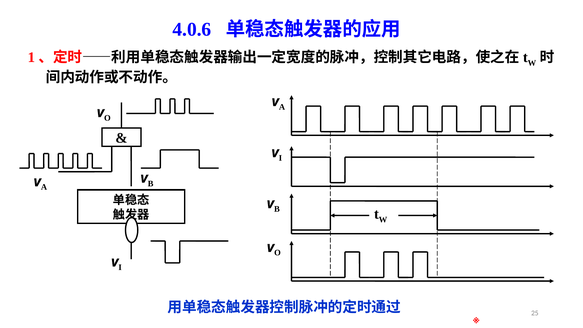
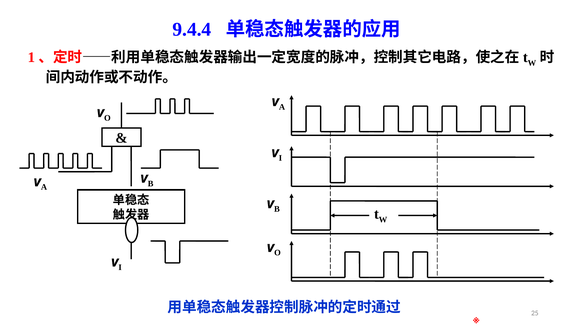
4.0.6: 4.0.6 -> 9.4.4 (192, 29)
